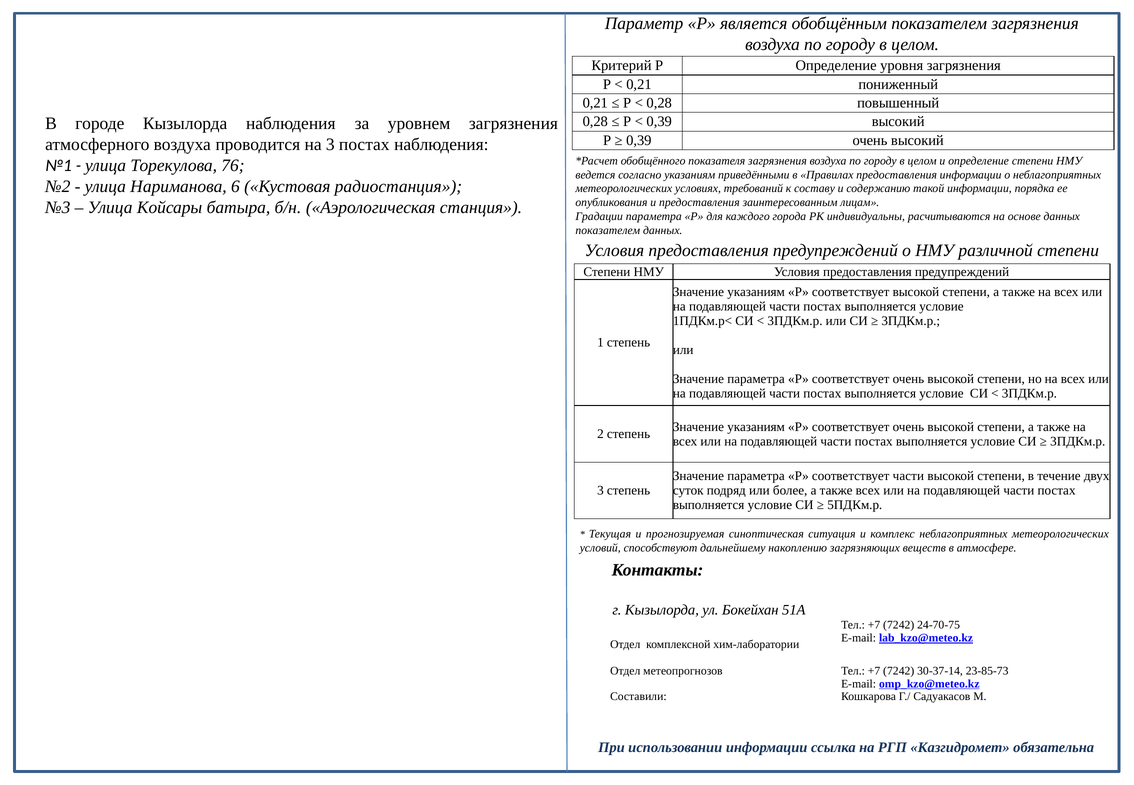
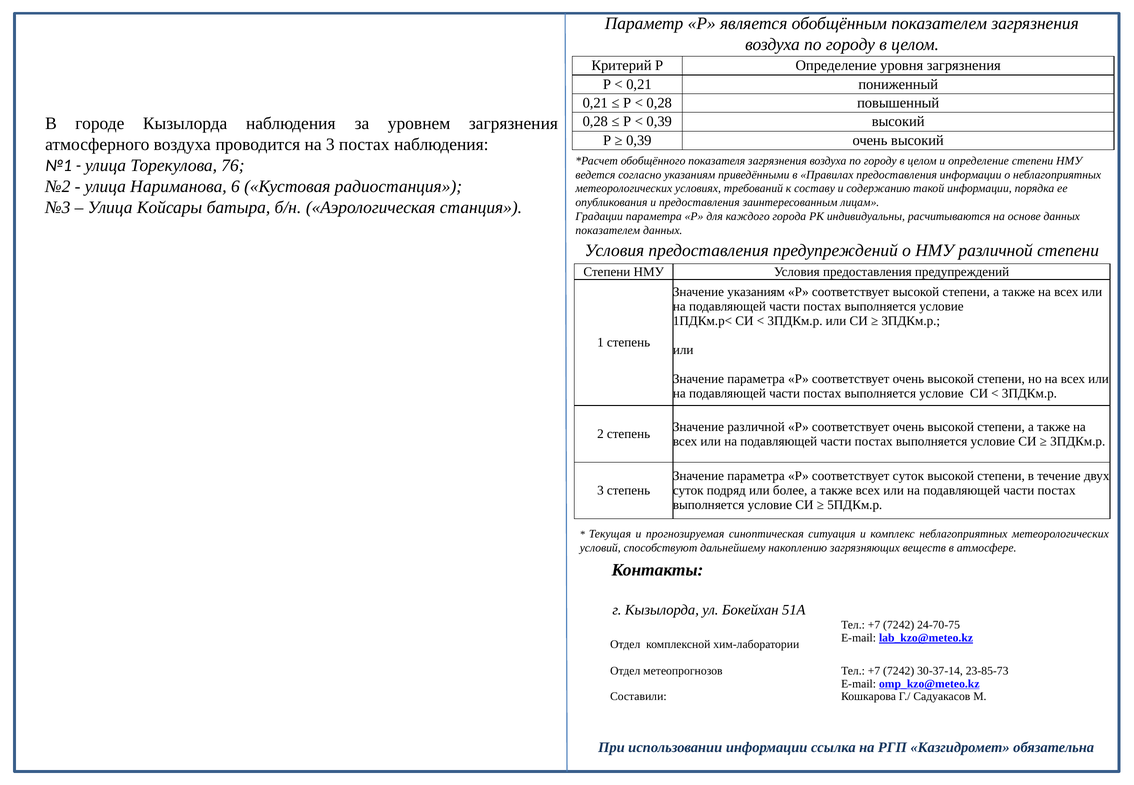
указаниям: указаниям -> различной (756, 427)
соответствует части: части -> суток (908, 476)
